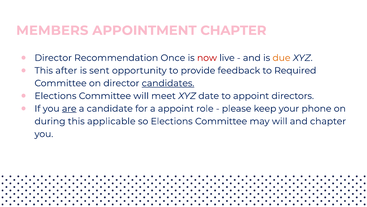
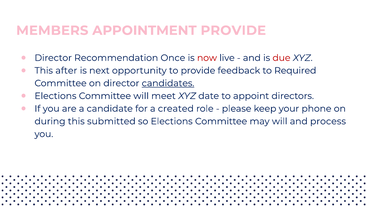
APPOINTMENT CHAPTER: CHAPTER -> PROVIDE (233, 30)
due colour: orange -> red (281, 58)
sent: sent -> next (99, 70)
are underline: present -> none (69, 108)
a appoint: appoint -> created (176, 108)
applicable: applicable -> submitted (111, 121)
and chapter: chapter -> process (328, 121)
